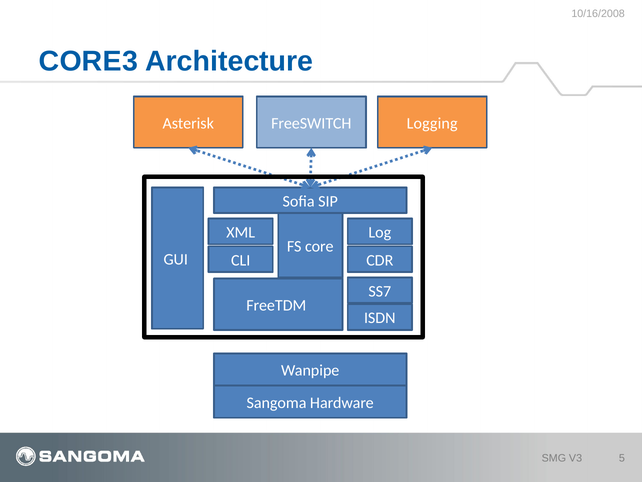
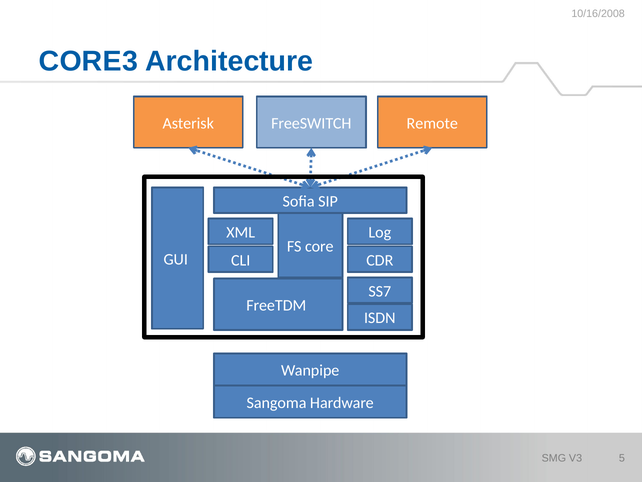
Logging: Logging -> Remote (432, 123)
